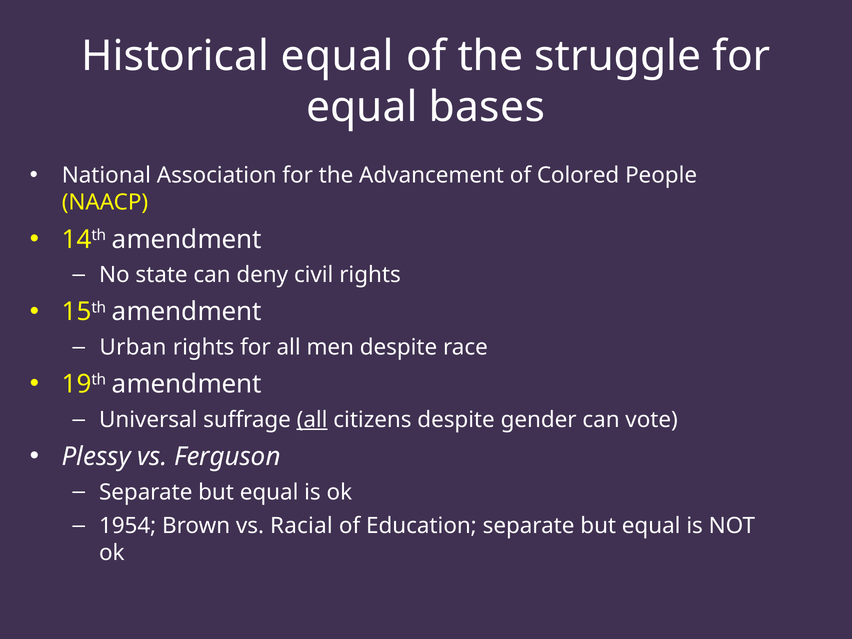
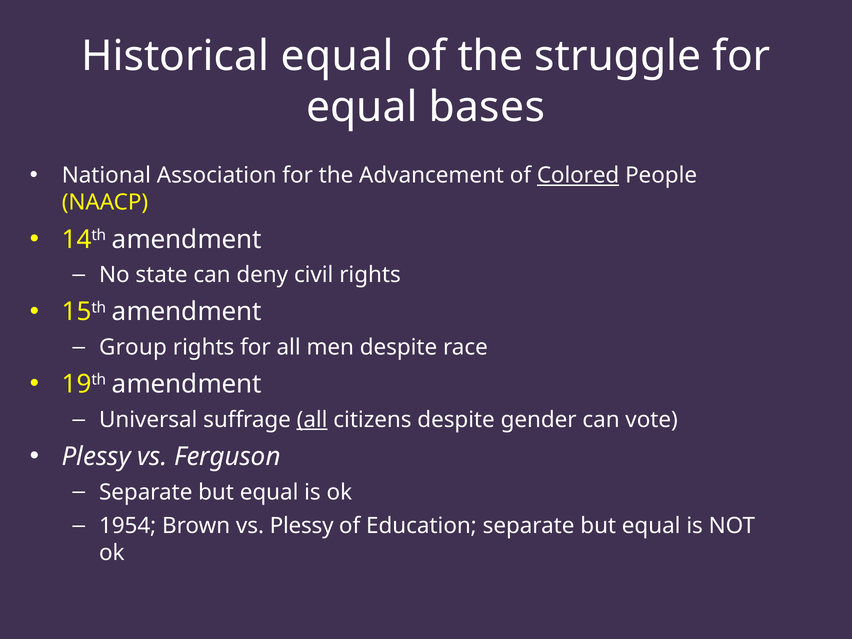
Colored underline: none -> present (578, 176)
Urban: Urban -> Group (133, 347)
vs Racial: Racial -> Plessy (302, 526)
